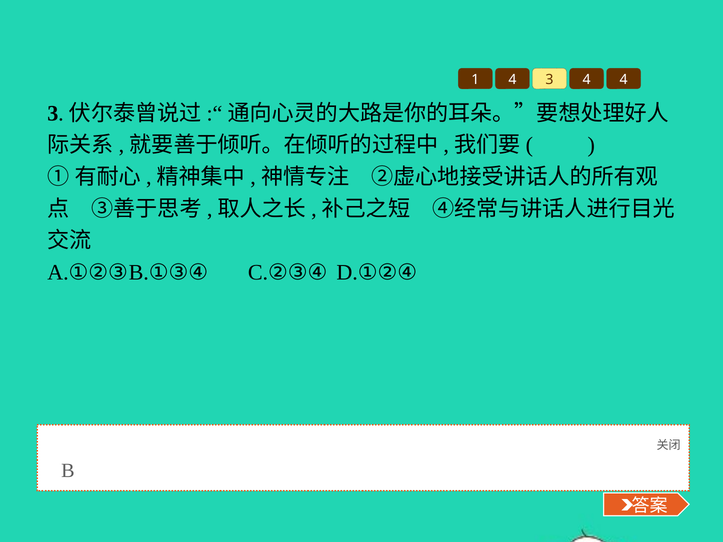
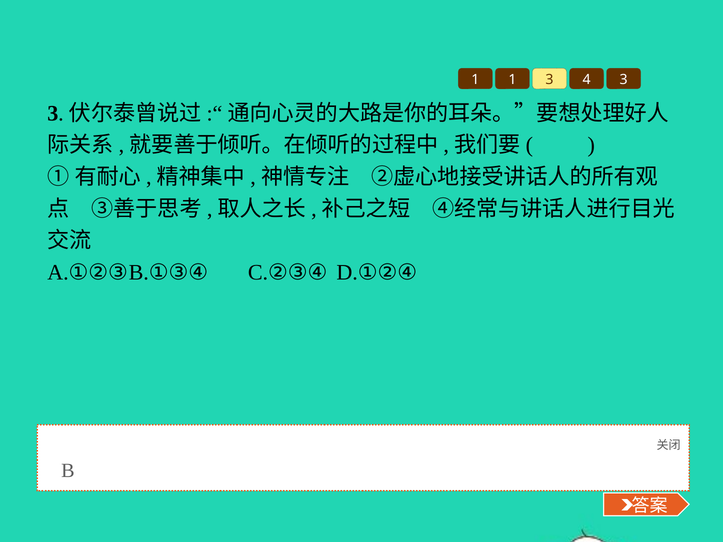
1 4: 4 -> 1 (512, 80)
4 4: 4 -> 3 (624, 80)
